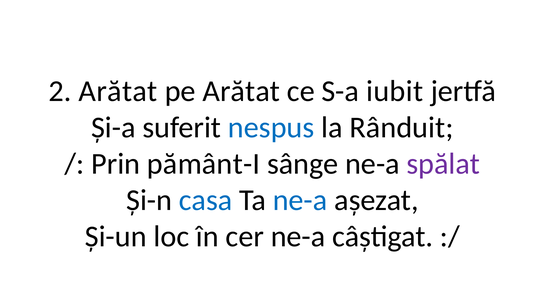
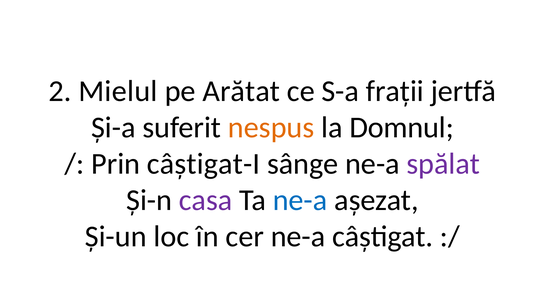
2 Arătat: Arătat -> Mielul (118, 91)
iubit: iubit -> frații (395, 91)
nespus colour: blue -> orange (271, 127)
Rânduit: Rânduit -> Domnul (402, 127)
pământ-I: pământ-I -> câștigat-I (203, 164)
casa colour: blue -> purple (206, 200)
